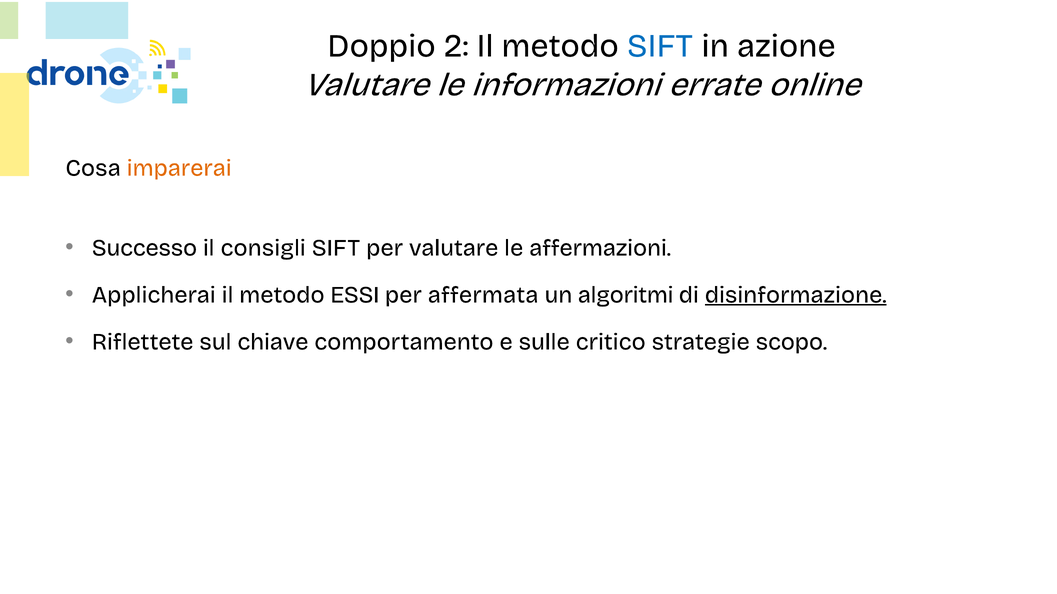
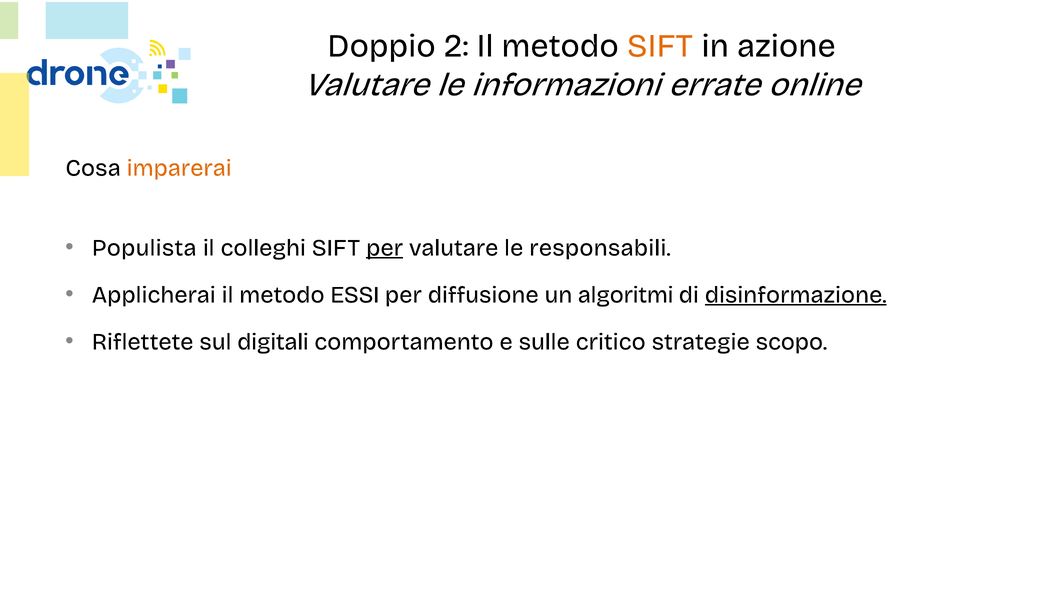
SIFT colour: blue -> orange (660, 46)
Successo: Successo -> Populista (144, 248)
consigli: consigli -> colleghi (263, 248)
per underline: none -> present (385, 248)
affermazioni: affermazioni -> responsabili (600, 248)
affermata: affermata -> diffusione (483, 295)
chiave: chiave -> digitali (273, 342)
